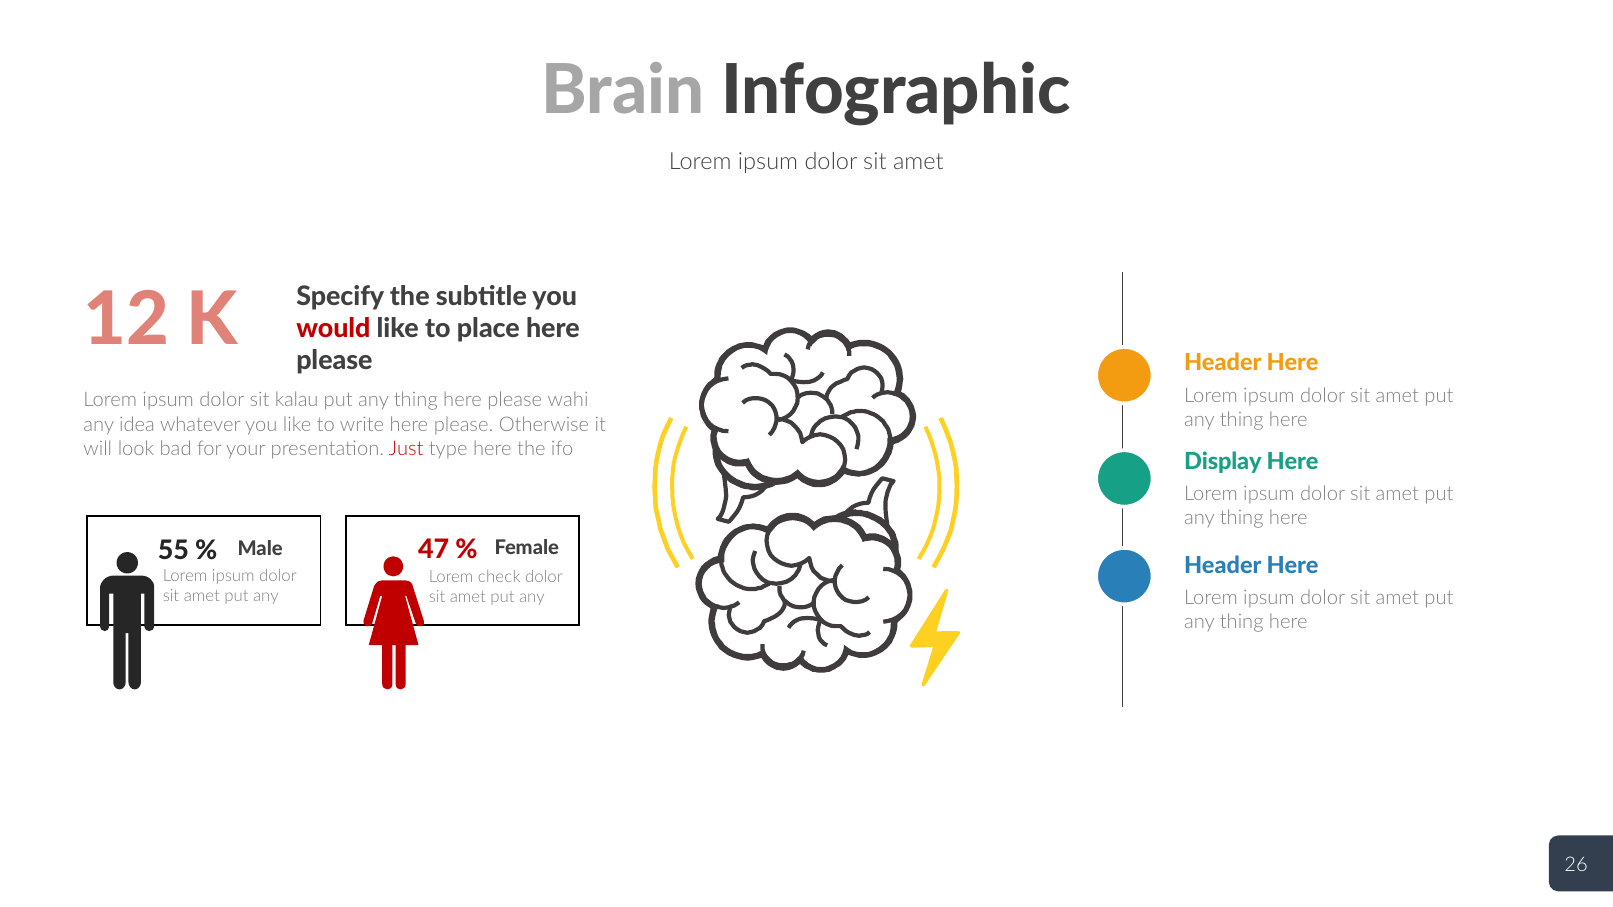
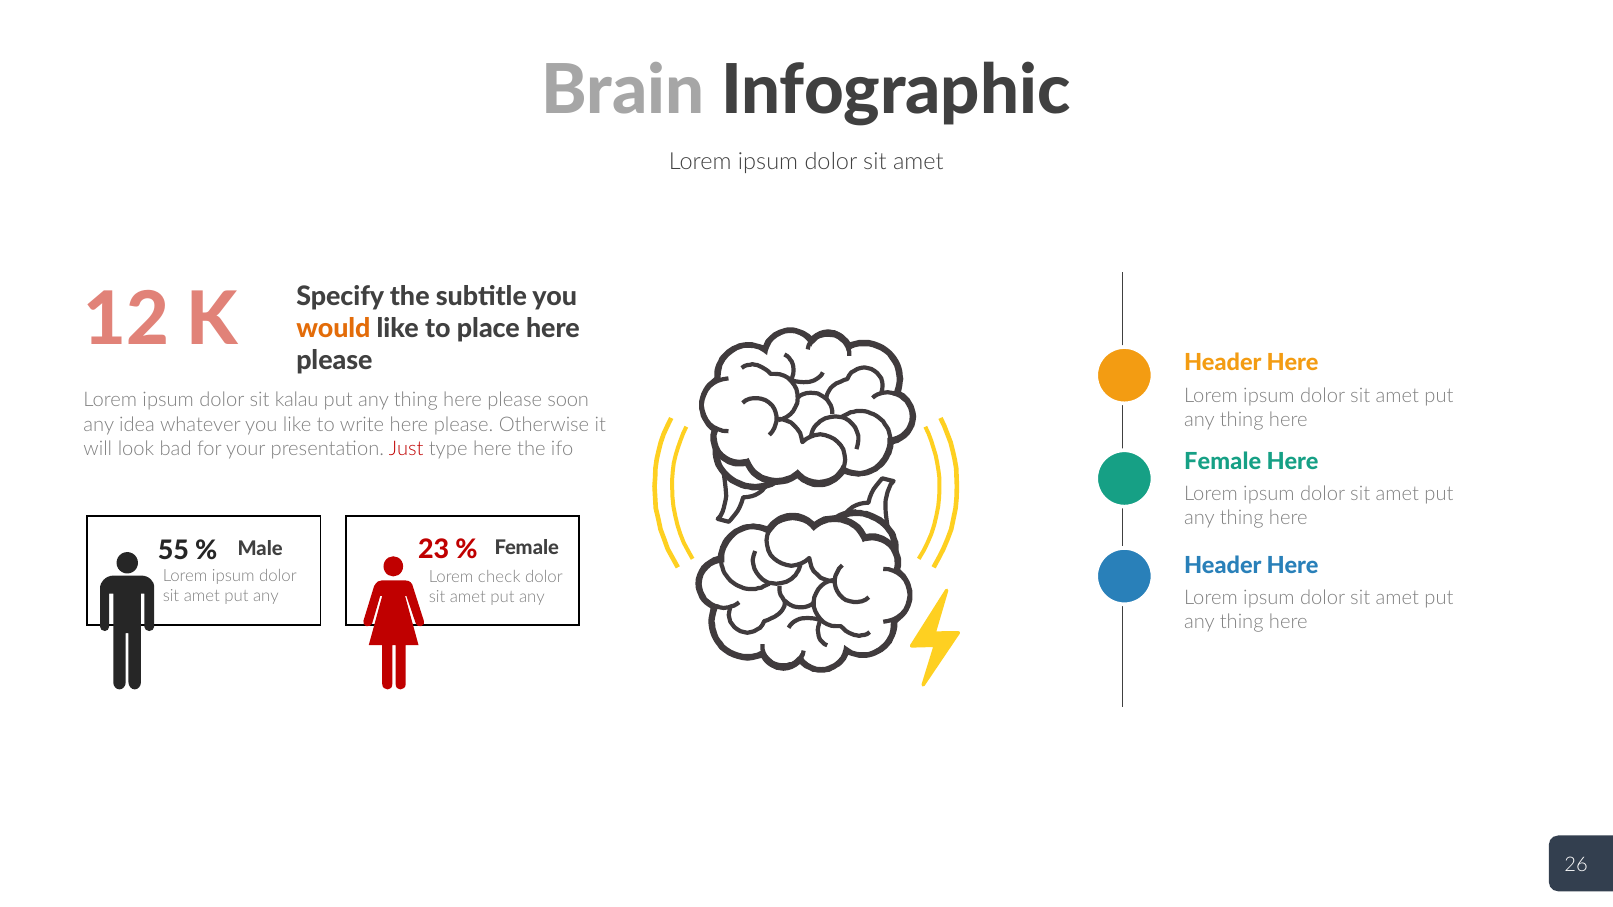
would colour: red -> orange (333, 329)
wahi: wahi -> soon (568, 400)
Display: Display -> Female (1223, 462)
47: 47 -> 23 (434, 550)
